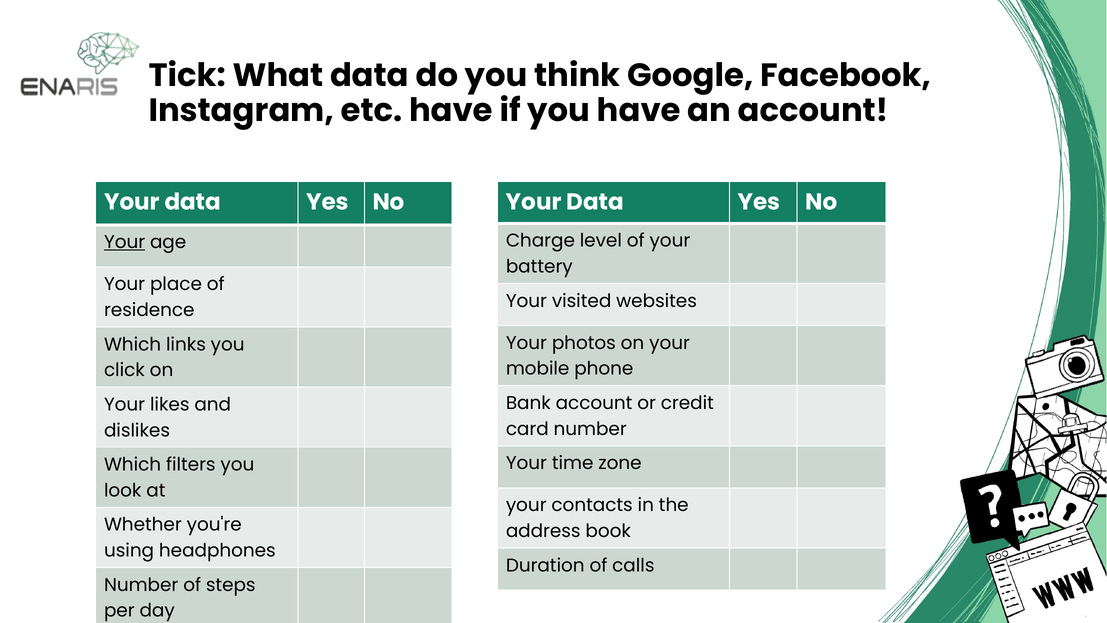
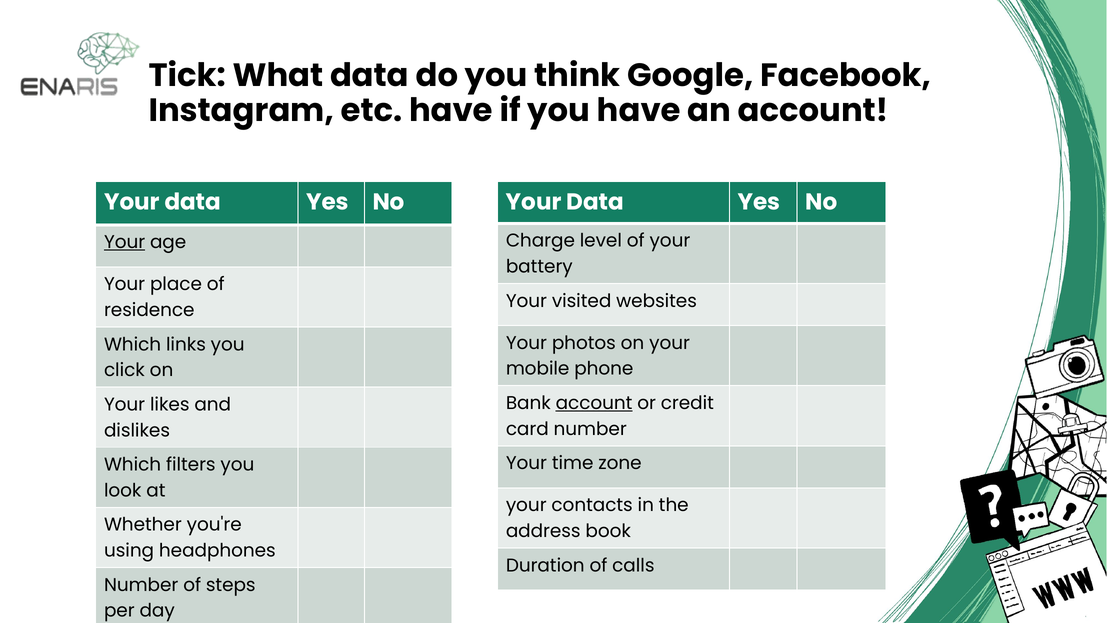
account underline: none -> present (594, 403)
